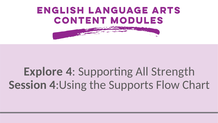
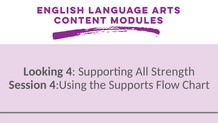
Explore: Explore -> Looking (43, 71)
